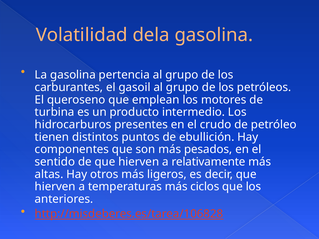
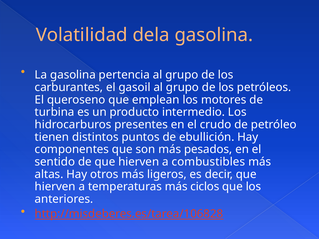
relativamente: relativamente -> combustibles (208, 162)
